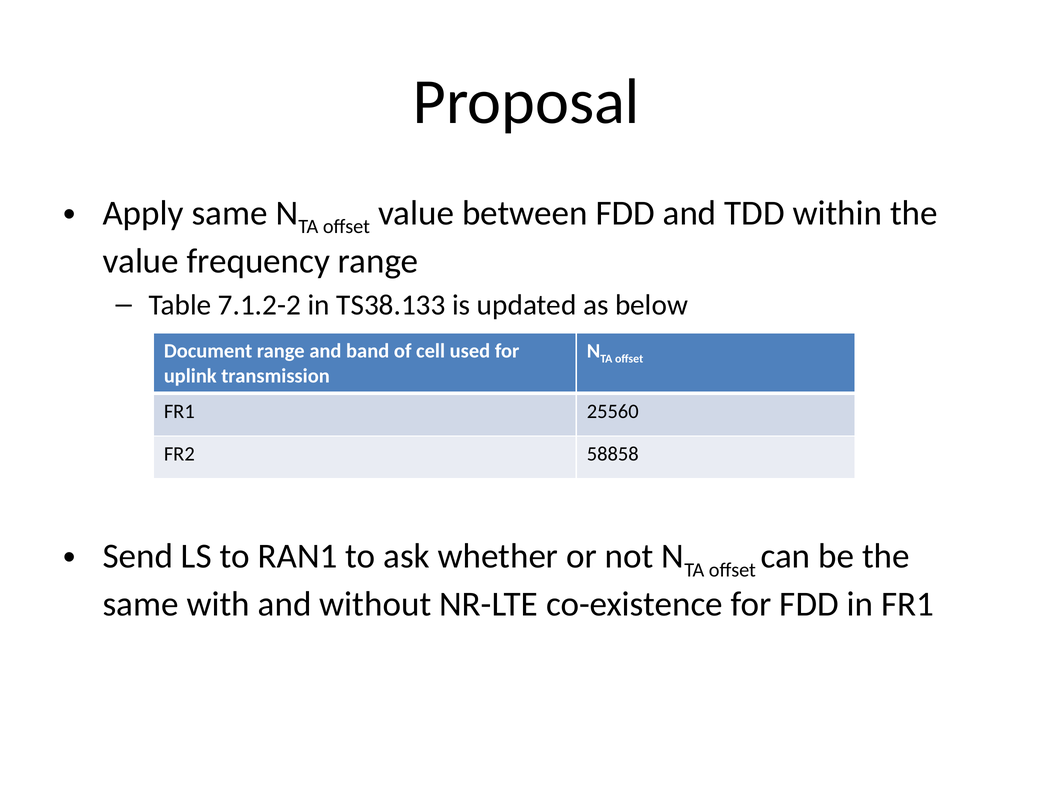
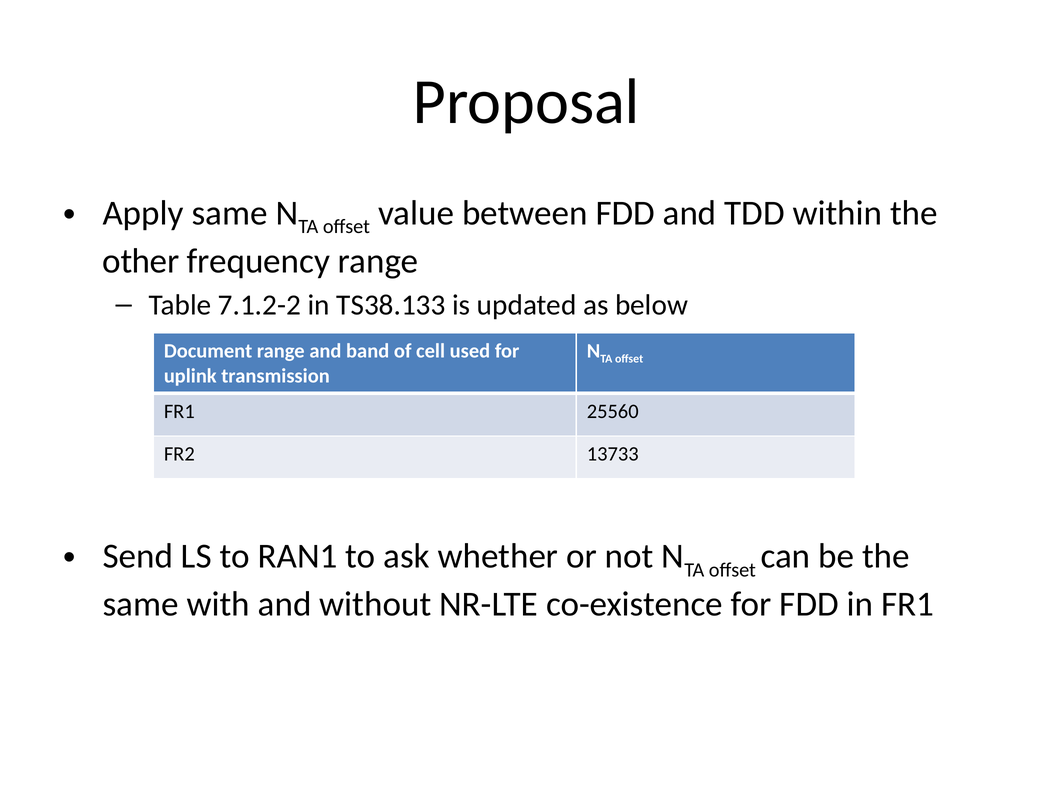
value: value -> other (141, 261)
58858: 58858 -> 13733 (613, 454)
